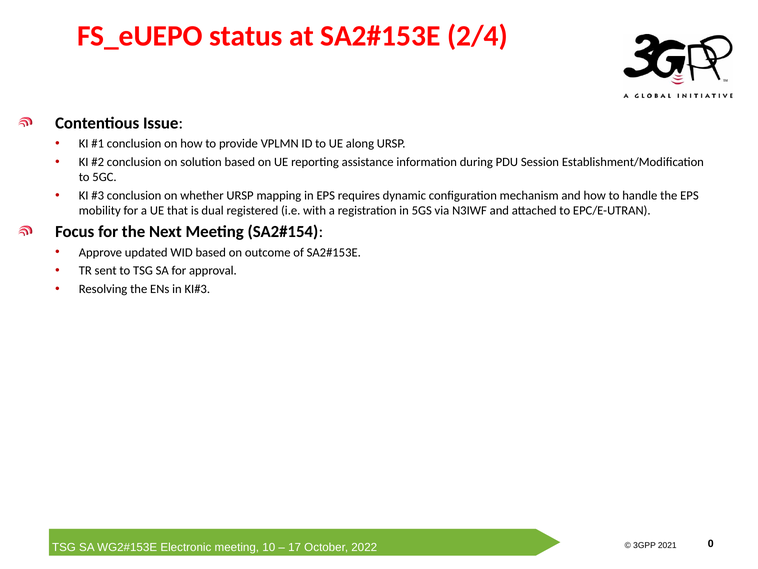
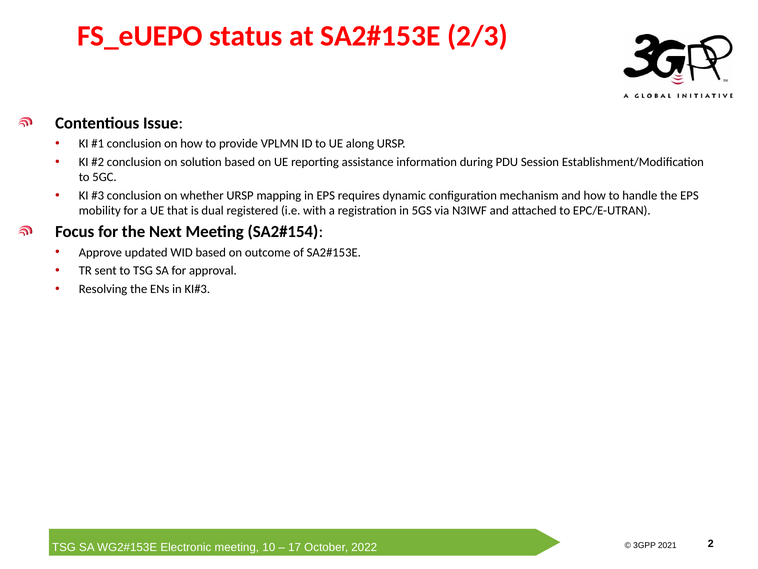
2/4: 2/4 -> 2/3 (478, 36)
0: 0 -> 2 (711, 544)
